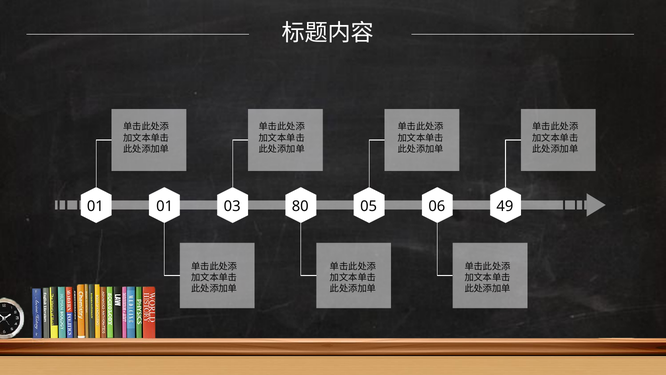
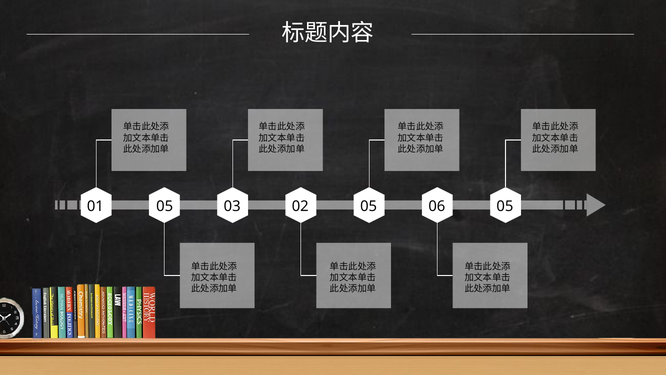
01 01: 01 -> 05 (165, 206)
80: 80 -> 02 (300, 206)
06 49: 49 -> 05 (505, 206)
